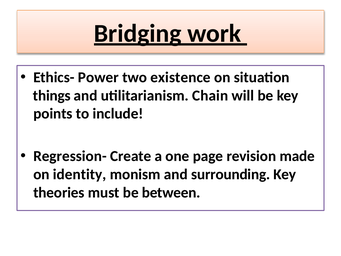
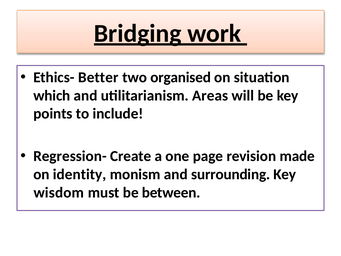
Power: Power -> Better (98, 77)
existence: existence -> organised (181, 77)
things: things -> which (52, 95)
Chain: Chain -> Areas (210, 95)
theories: theories -> wisdom (59, 192)
